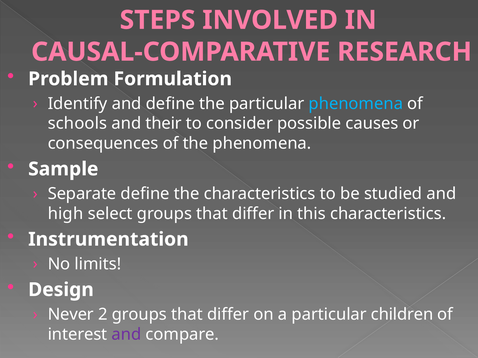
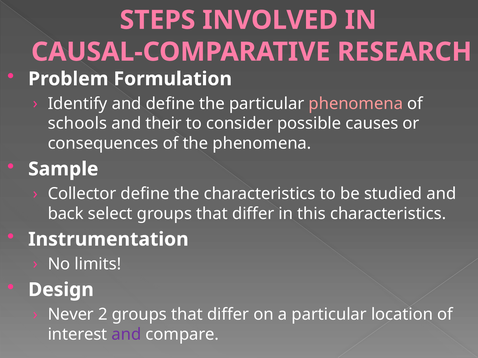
phenomena colour: light blue -> pink (356, 104)
Separate: Separate -> Collector (82, 194)
high: high -> back (66, 214)
children: children -> location (402, 315)
